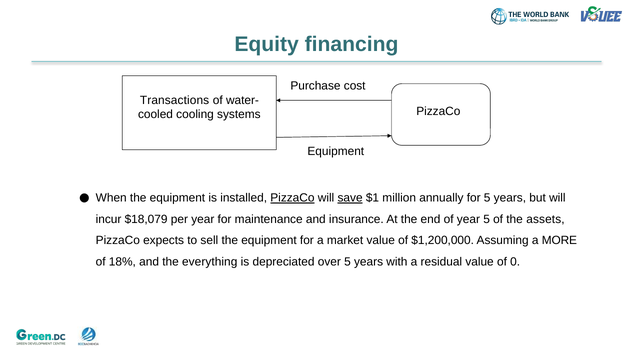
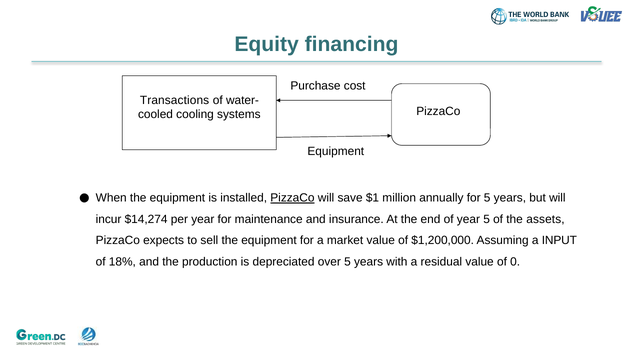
save underline: present -> none (350, 198)
$18,079: $18,079 -> $14,274 (146, 219)
MORE: MORE -> INPUT (559, 241)
everything: everything -> production (210, 262)
